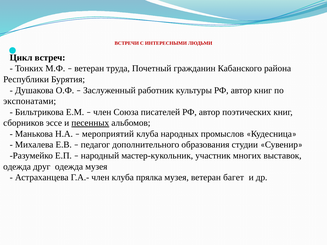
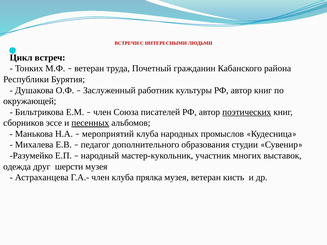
экспонатами: экспонатами -> окружающей (30, 101)
поэтических underline: none -> present (247, 112)
друг одежда: одежда -> шерсти (69, 167)
багет: багет -> кисть (234, 178)
